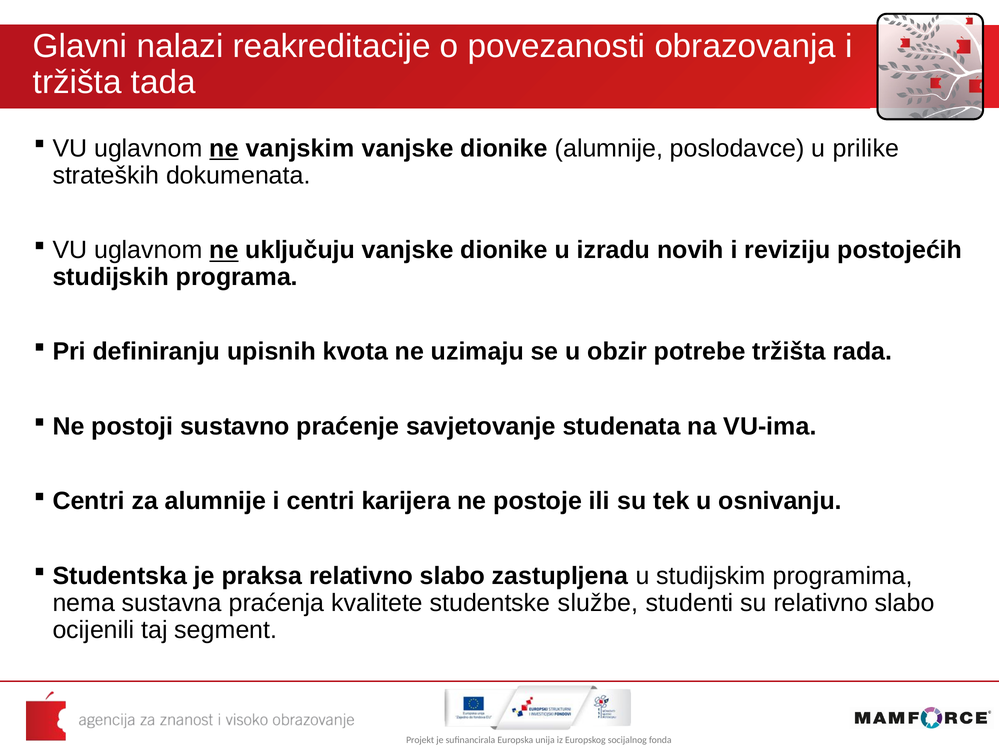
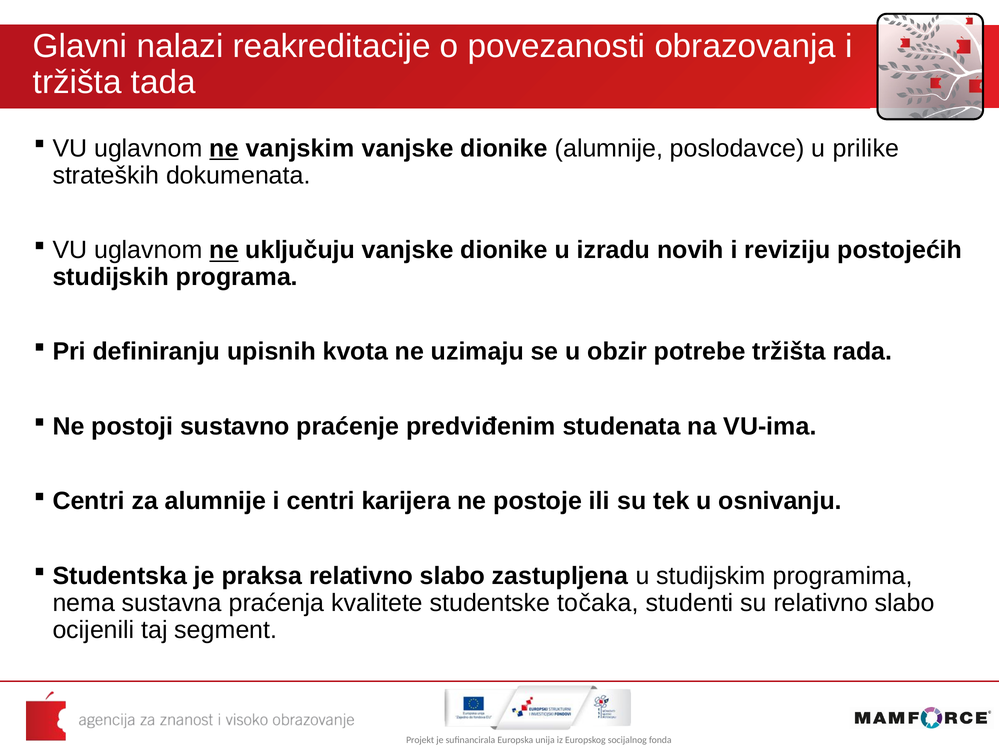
savjetovanje: savjetovanje -> predviđenim (481, 427)
službe: službe -> točaka (598, 603)
